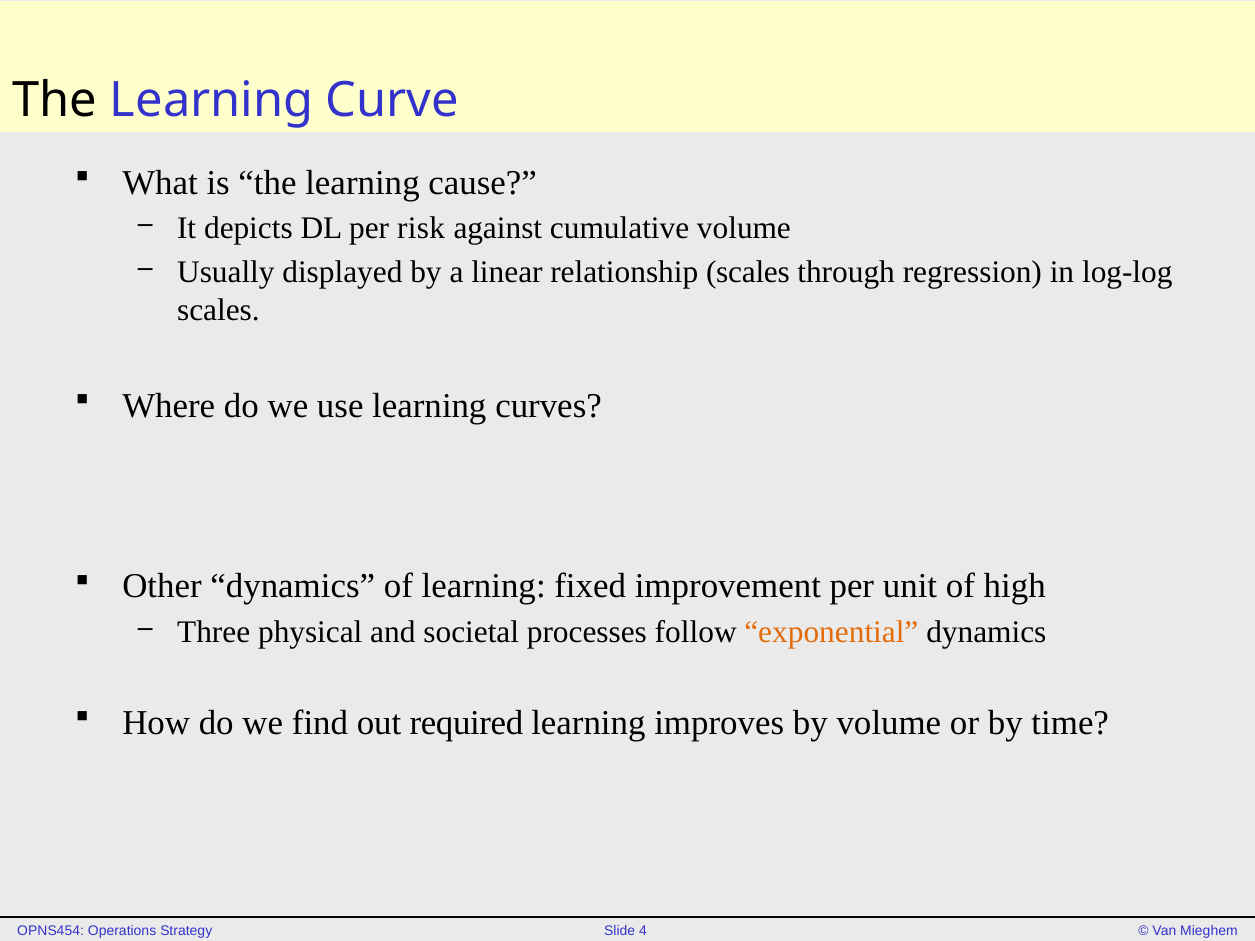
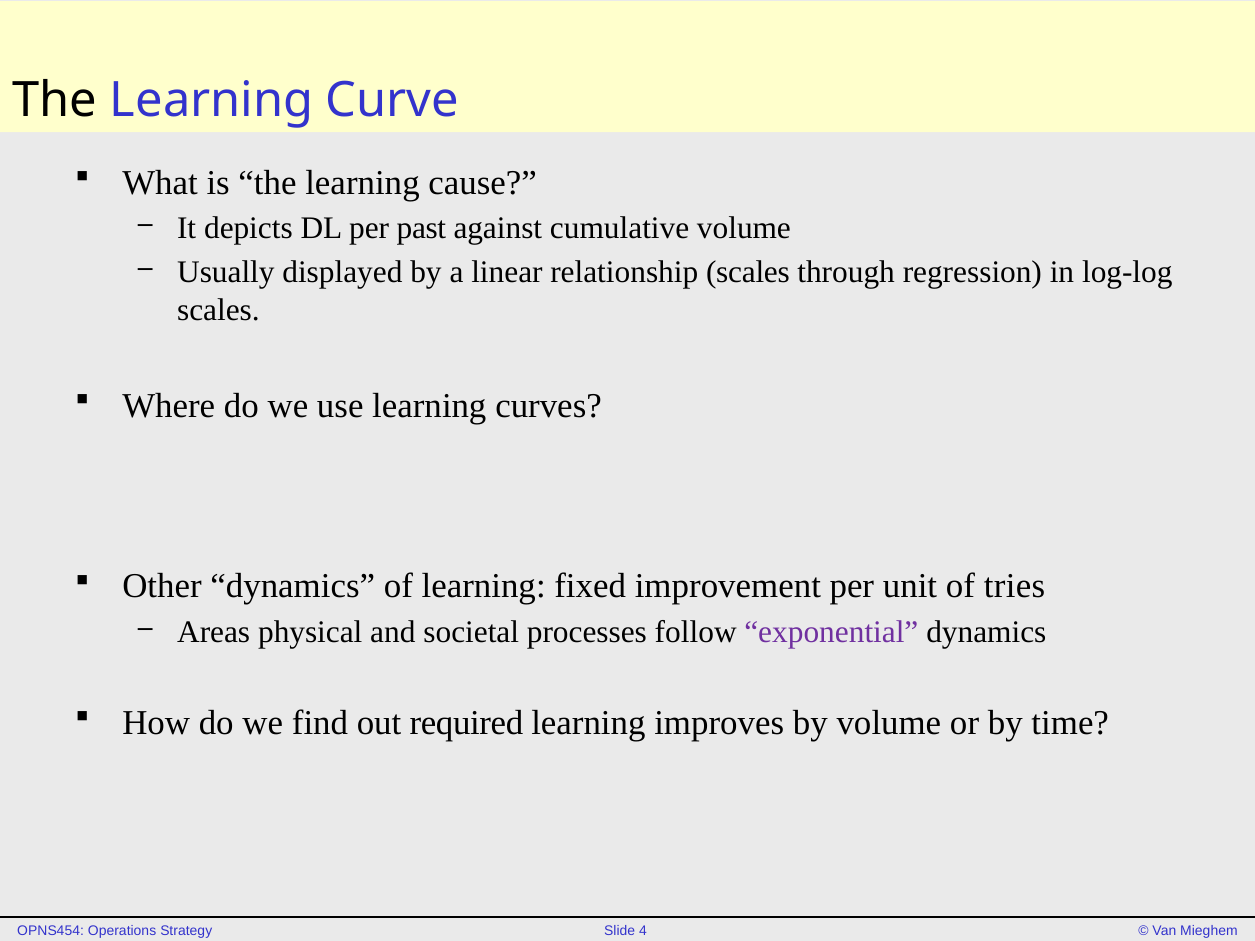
risk: risk -> past (421, 228)
high: high -> tries (1015, 586)
Three: Three -> Areas (214, 632)
exponential colour: orange -> purple (831, 632)
